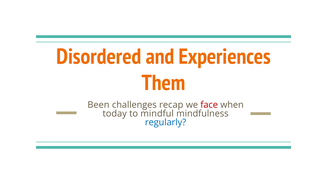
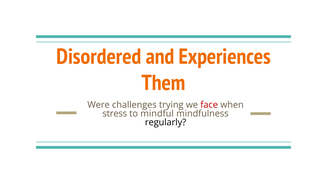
Been: Been -> Were (99, 105)
recap: recap -> trying (171, 105)
today: today -> stress (115, 114)
regularly colour: blue -> black (166, 122)
